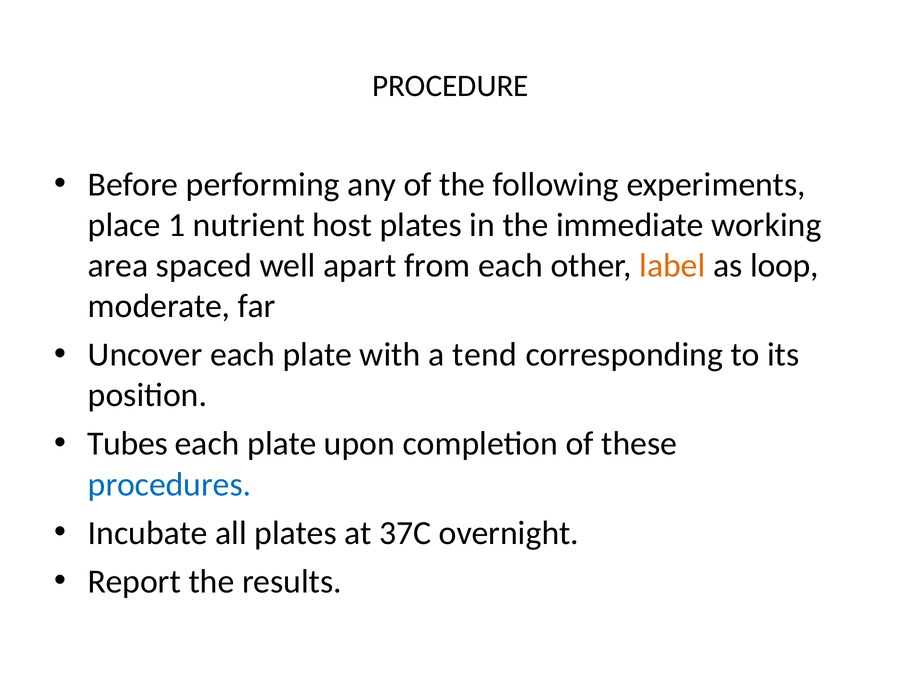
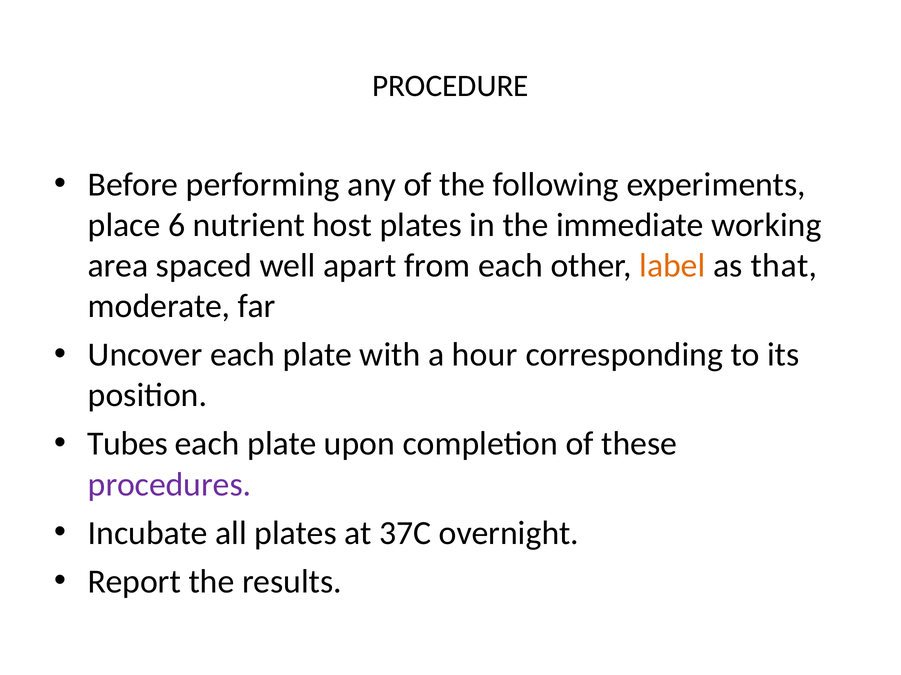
1: 1 -> 6 (177, 225)
loop: loop -> that (784, 266)
tend: tend -> hour (485, 355)
procedures colour: blue -> purple (170, 485)
